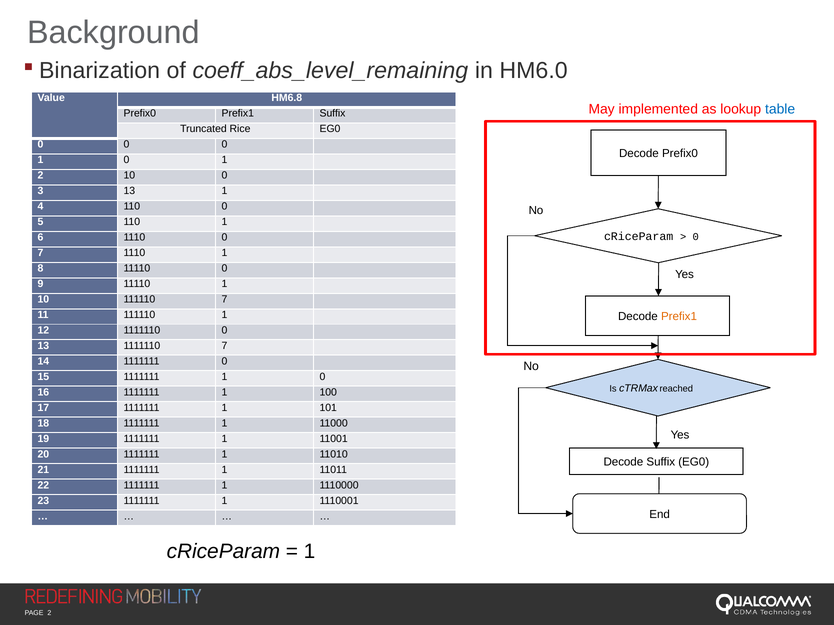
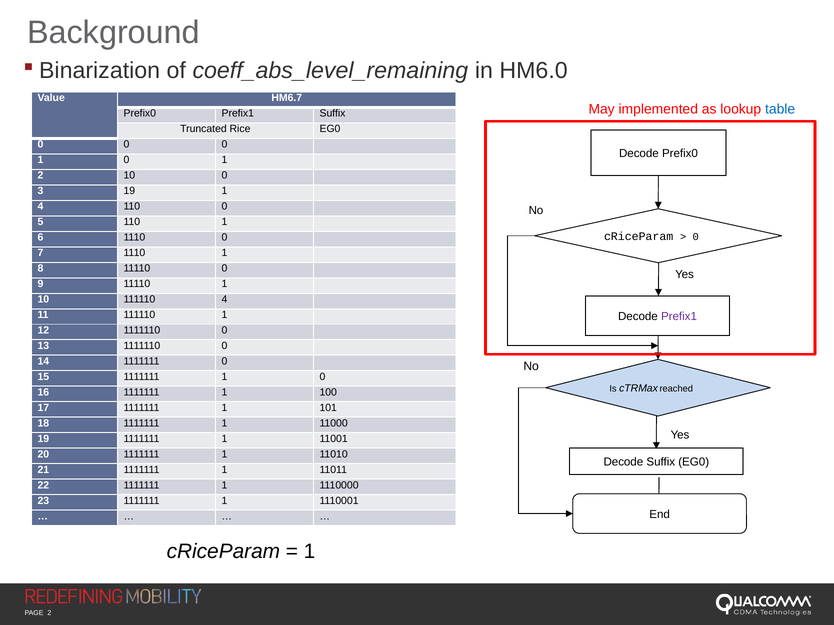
HM6.8: HM6.8 -> HM6.7 (287, 98)
3 13: 13 -> 19 (129, 191)
111110 7: 7 -> 4 (224, 300)
Prefix1 colour: orange -> purple (679, 317)
13 1111110 7: 7 -> 0 (224, 346)
